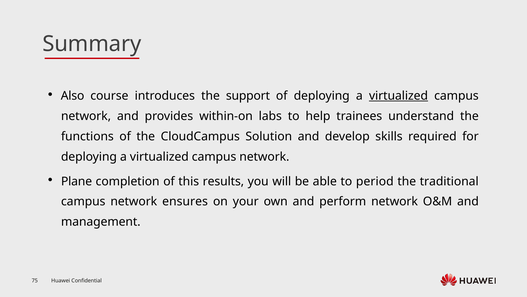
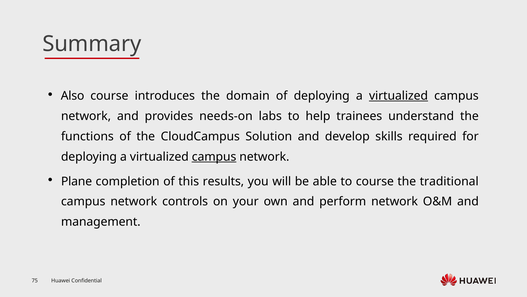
support: support -> domain (248, 96)
within-on: within-on -> needs-on (226, 116)
campus underline: none -> present (214, 156)
to period: period -> course (375, 181)
ensures: ensures -> controls (185, 201)
